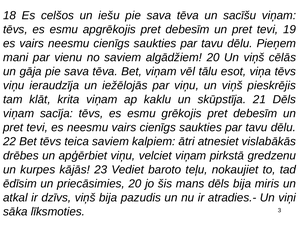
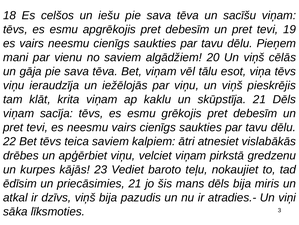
priecāsimies 20: 20 -> 21 (135, 183)
